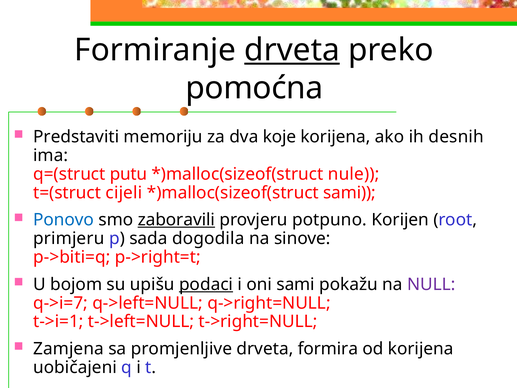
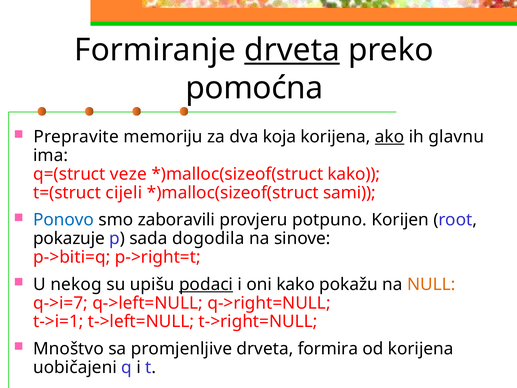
Predstaviti: Predstaviti -> Prepravite (76, 137)
koje: koje -> koja (279, 137)
ako underline: none -> present (390, 137)
desnih: desnih -> glavnu (456, 137)
putu: putu -> veze (128, 174)
nule: nule -> kako (354, 174)
zaboravili underline: present -> none (176, 220)
primjeru: primjeru -> pokazuje (69, 238)
bojom: bojom -> nekog (76, 284)
oni sami: sami -> kako (296, 284)
NULL colour: purple -> orange (431, 284)
Zamjena: Zamjena -> Mnoštvo (68, 349)
